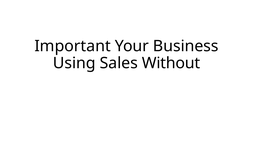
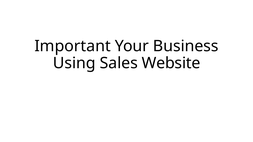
Without: Without -> Website (171, 63)
